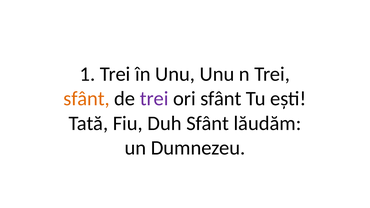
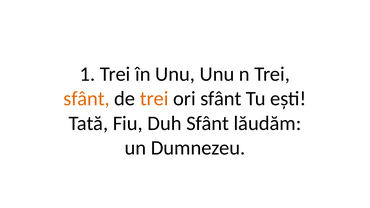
trei colour: purple -> orange (154, 99)
